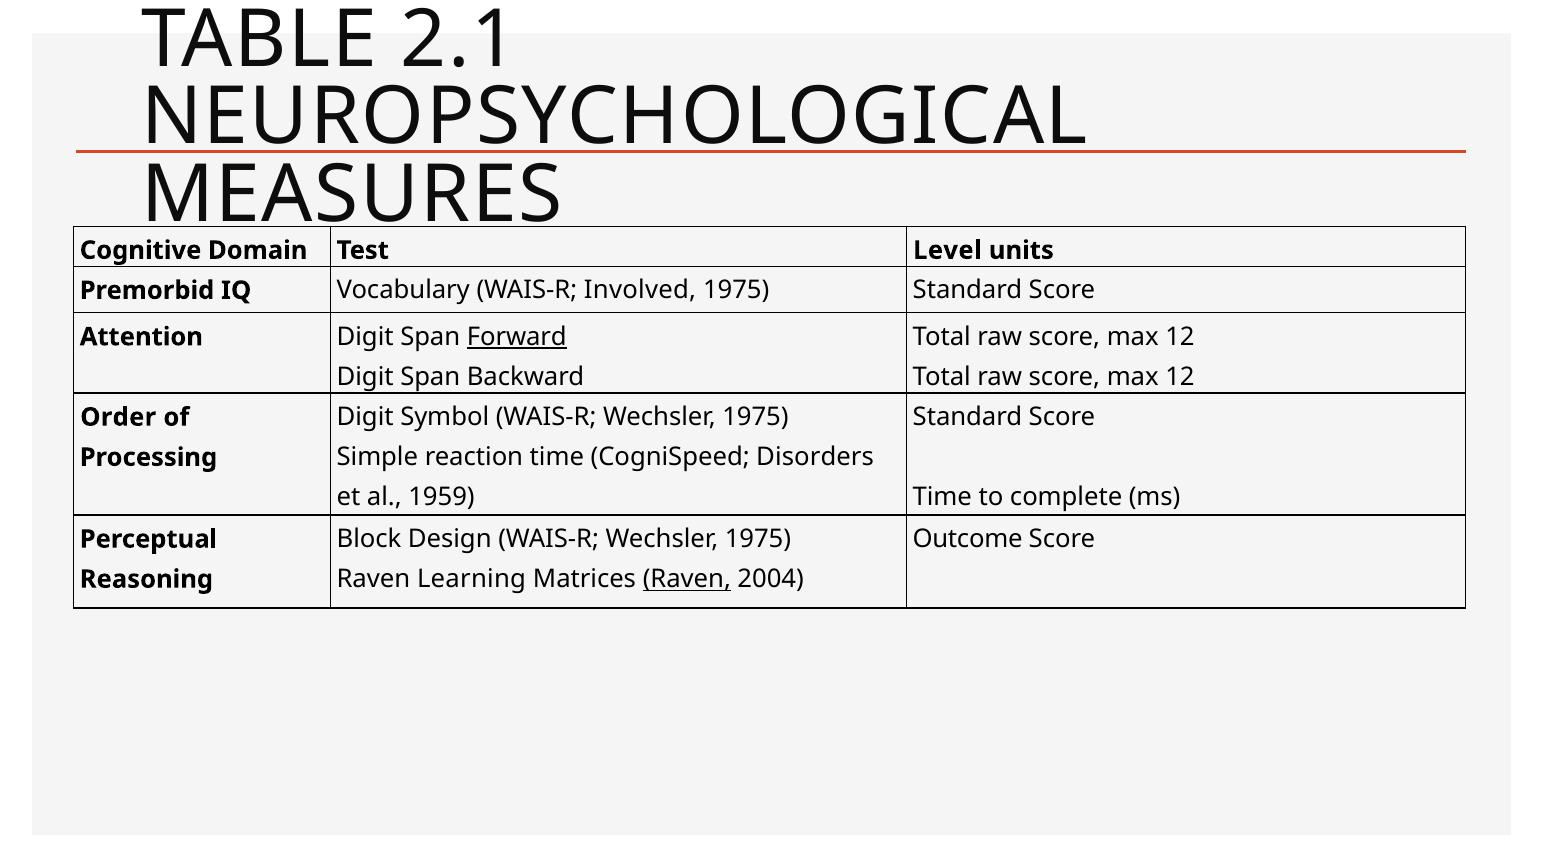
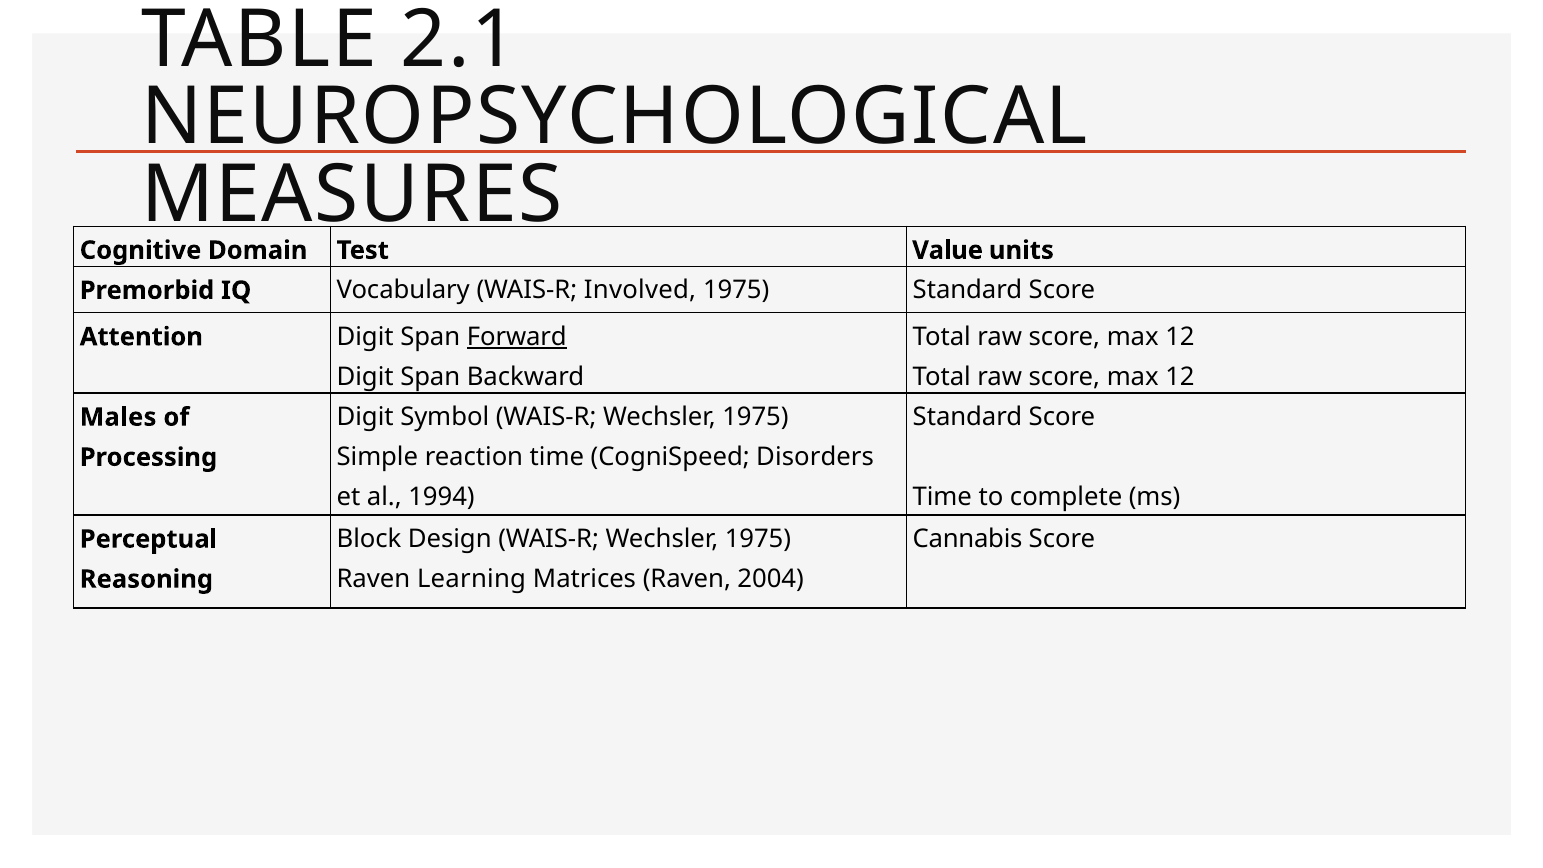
Level: Level -> Value (948, 250)
Order: Order -> Males (118, 417)
1959: 1959 -> 1994 (441, 497)
Outcome: Outcome -> Cannabis (968, 539)
Raven underline: present -> none (687, 579)
